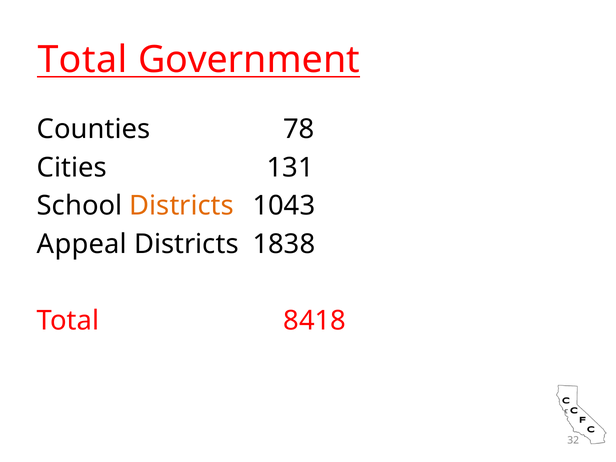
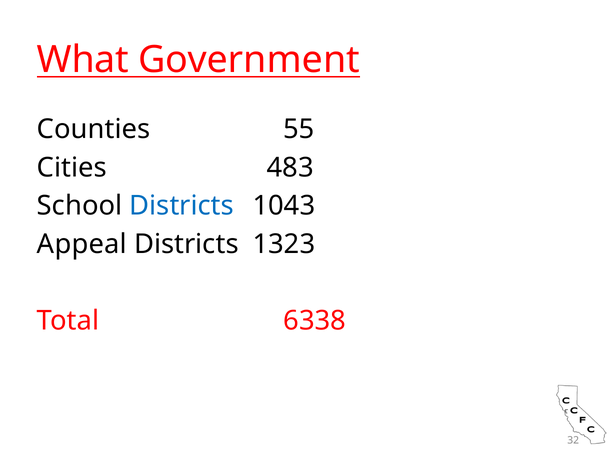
Total: Total -> What (83, 60)
78: 78 -> 55 (299, 129)
131: 131 -> 483 (290, 168)
Districts colour: orange -> blue (182, 206)
1838: 1838 -> 1323 (284, 244)
8418: 8418 -> 6338 (315, 321)
